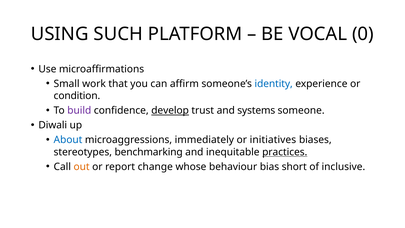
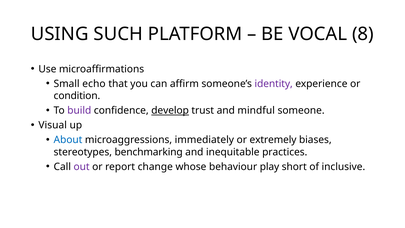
0: 0 -> 8 (363, 34)
work: work -> echo (94, 84)
identity colour: blue -> purple (274, 84)
systems: systems -> mindful (256, 110)
Diwali: Diwali -> Visual (53, 125)
initiatives: initiatives -> extremely (273, 140)
practices underline: present -> none (285, 152)
out colour: orange -> purple (82, 167)
bias: bias -> play (270, 167)
